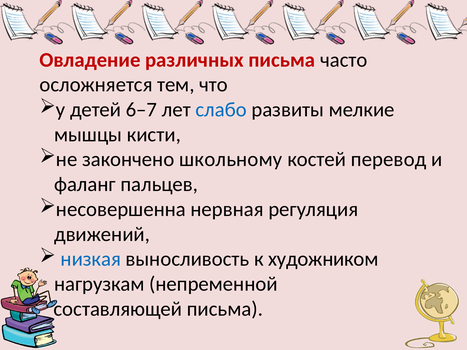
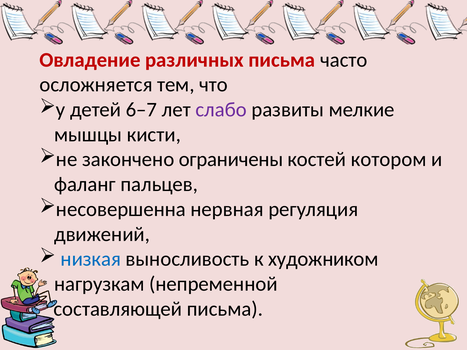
слабо colour: blue -> purple (221, 110)
школьному: школьному -> ограничены (231, 160)
перевод: перевод -> котором (389, 160)
